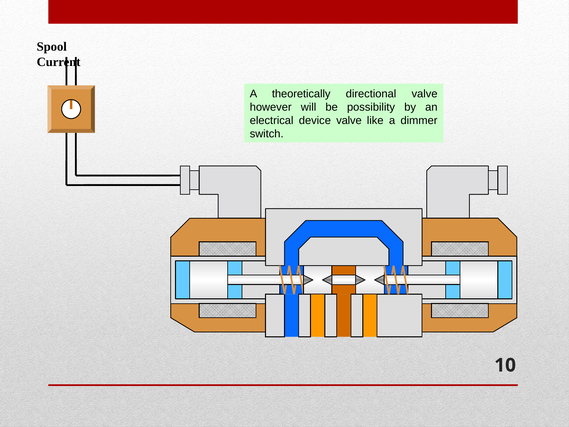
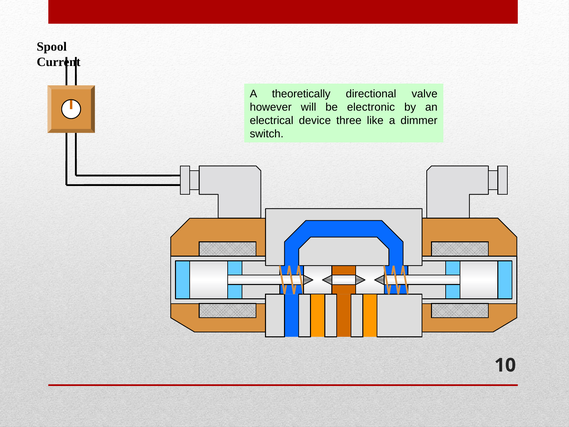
possibility: possibility -> electronic (371, 107)
device valve: valve -> three (349, 120)
